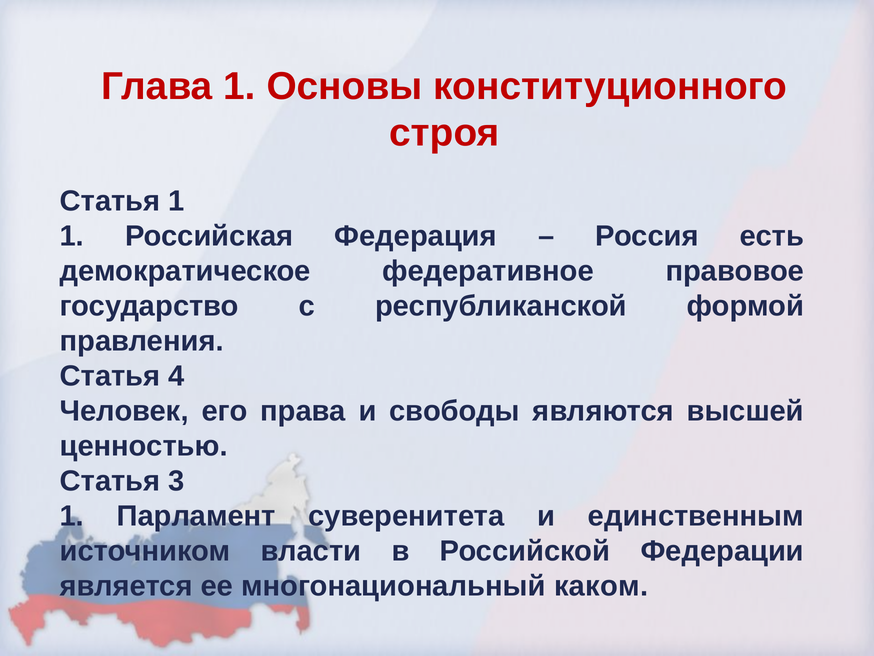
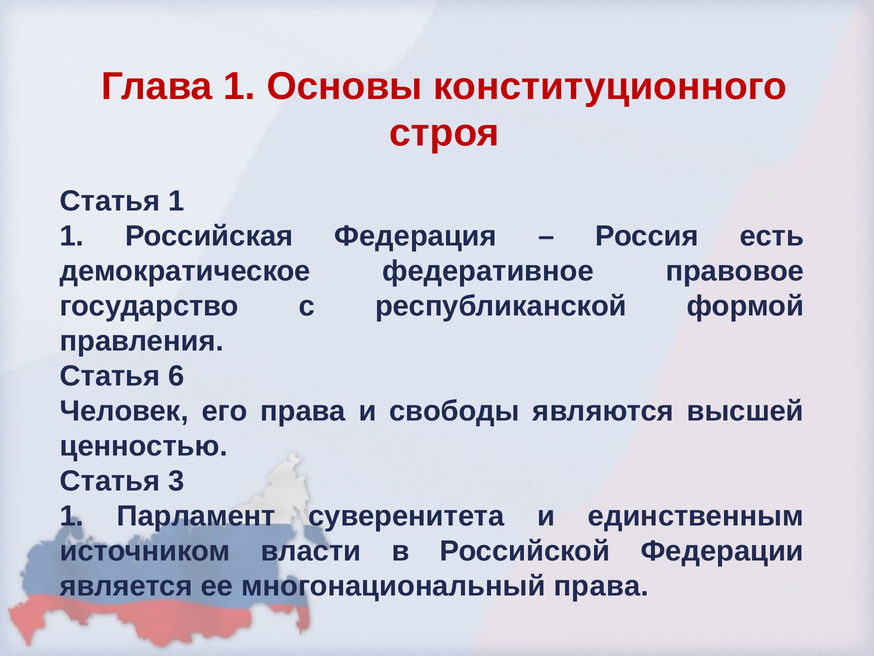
4: 4 -> 6 (176, 376)
многонациональный каком: каком -> права (601, 586)
